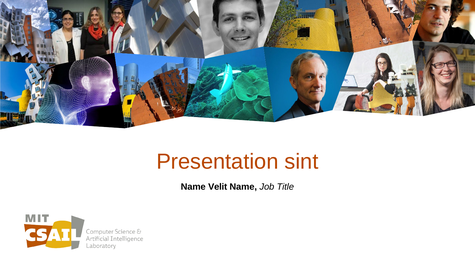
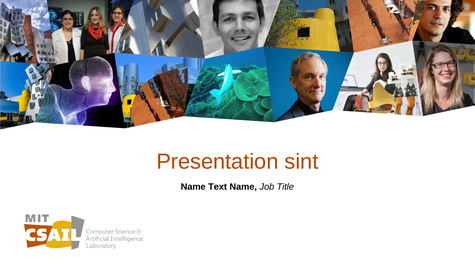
Velit: Velit -> Text (218, 187)
